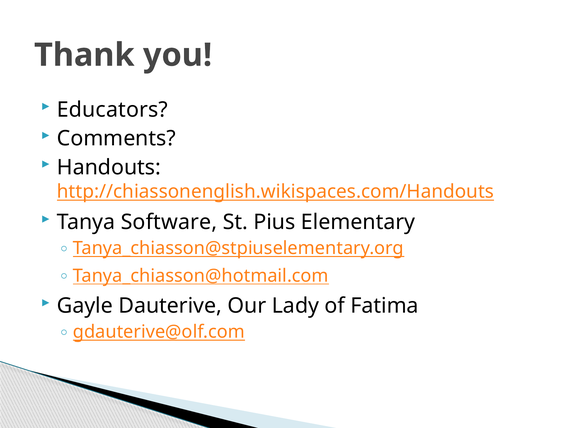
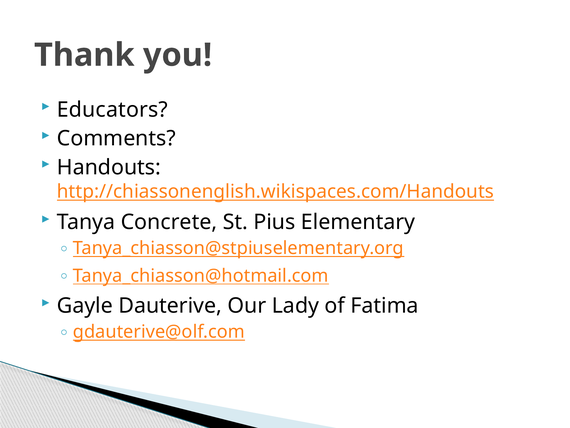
Software: Software -> Concrete (169, 222)
